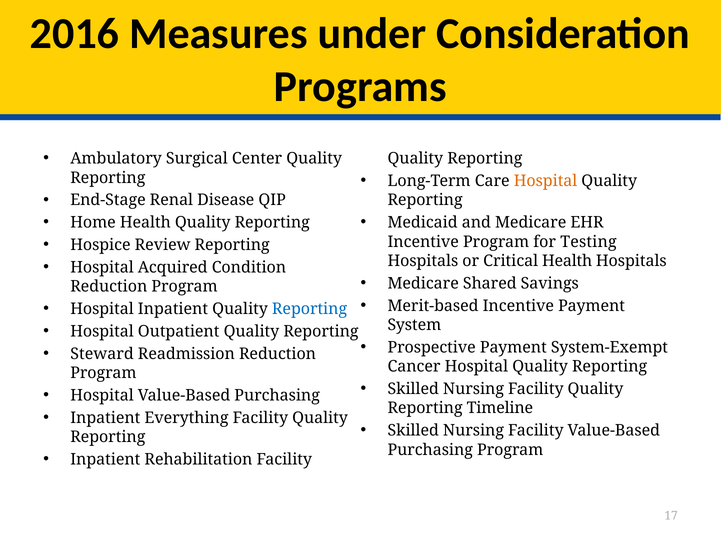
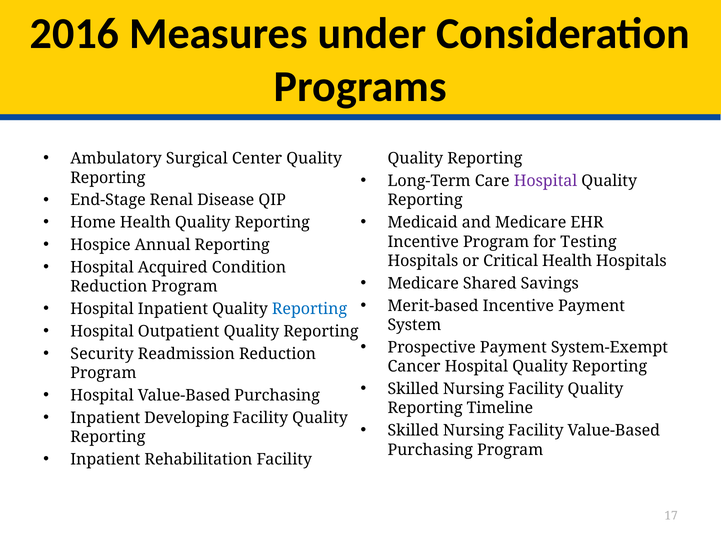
Hospital colour: orange -> purple (546, 181)
Review: Review -> Annual (163, 245)
Steward: Steward -> Security (102, 354)
Everything: Everything -> Developing (187, 418)
